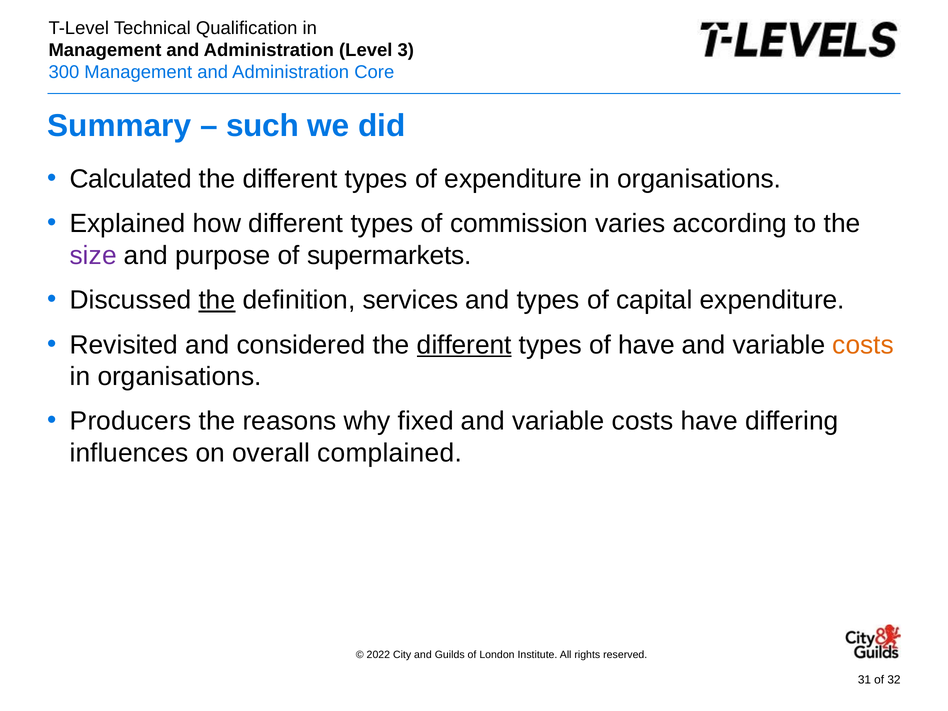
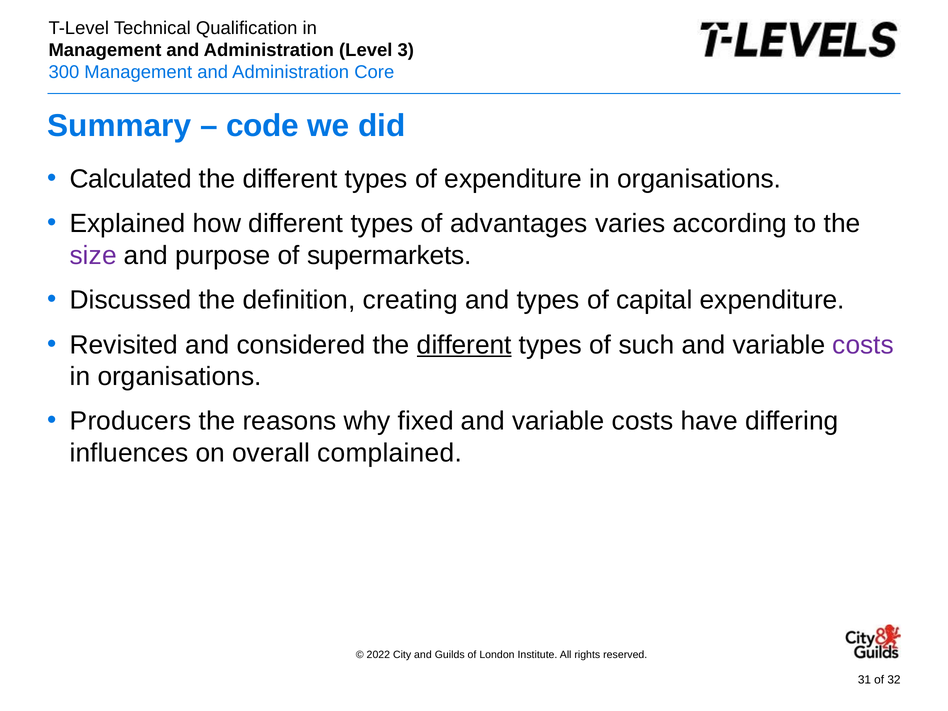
such: such -> code (263, 126)
commission: commission -> advantages (519, 224)
the underline: present -> none (217, 300)
services: services -> creating (410, 300)
of have: have -> such (646, 345)
costs colour: orange -> purple (863, 345)
